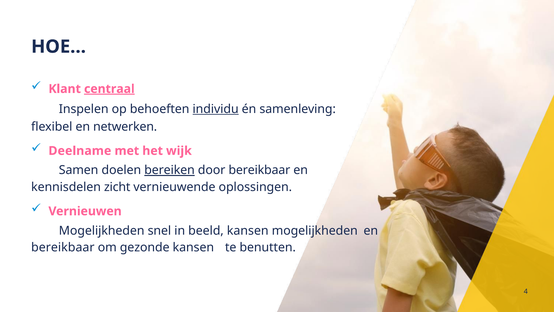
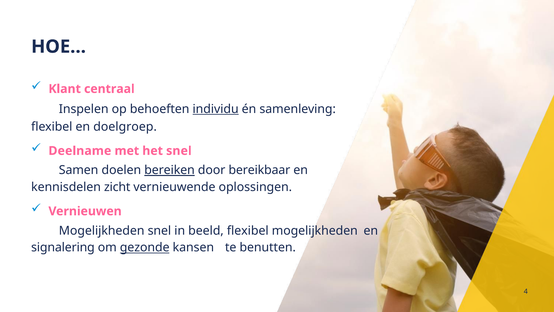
centraal underline: present -> none (109, 89)
netwerken: netwerken -> doelgroep (125, 127)
het wijk: wijk -> snel (179, 151)
beeld kansen: kansen -> flexibel (248, 230)
bereikbaar: bereikbaar -> signalering (63, 247)
gezonde underline: none -> present (145, 247)
